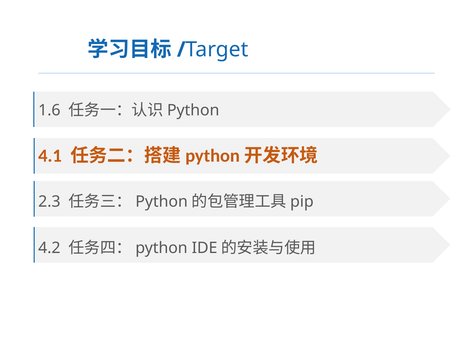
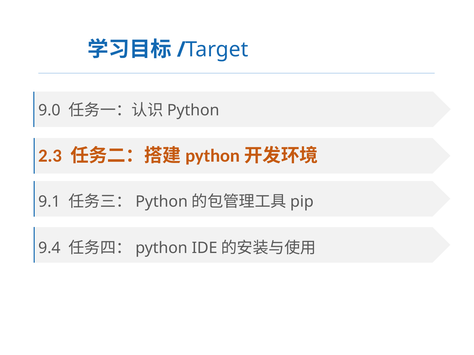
1.6: 1.6 -> 9.0 (49, 111)
4.1: 4.1 -> 2.3 (50, 156)
2.3: 2.3 -> 9.1 (49, 202)
4.2: 4.2 -> 9.4 (49, 248)
